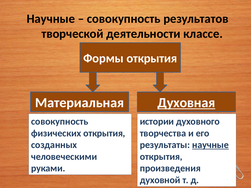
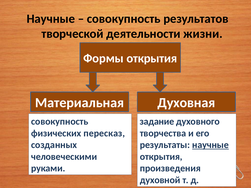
классе: классе -> жизни (203, 34)
Духовная underline: present -> none (186, 103)
истории: истории -> задание (157, 122)
физических открытия: открытия -> пересказ (104, 133)
